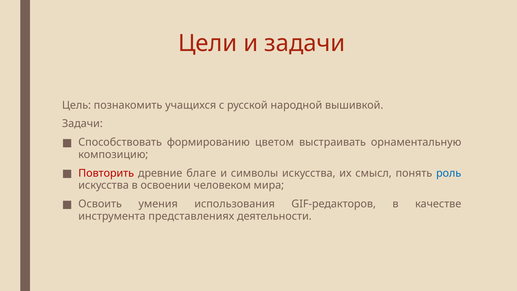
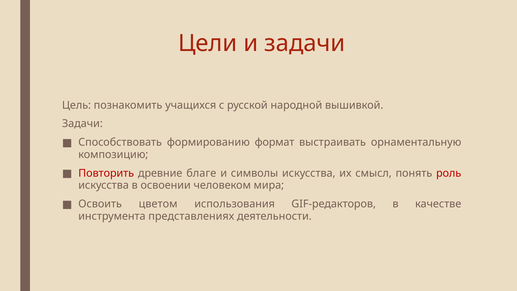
цветом: цветом -> формат (275, 142)
роль colour: blue -> red (449, 173)
умения: умения -> цветом (158, 204)
